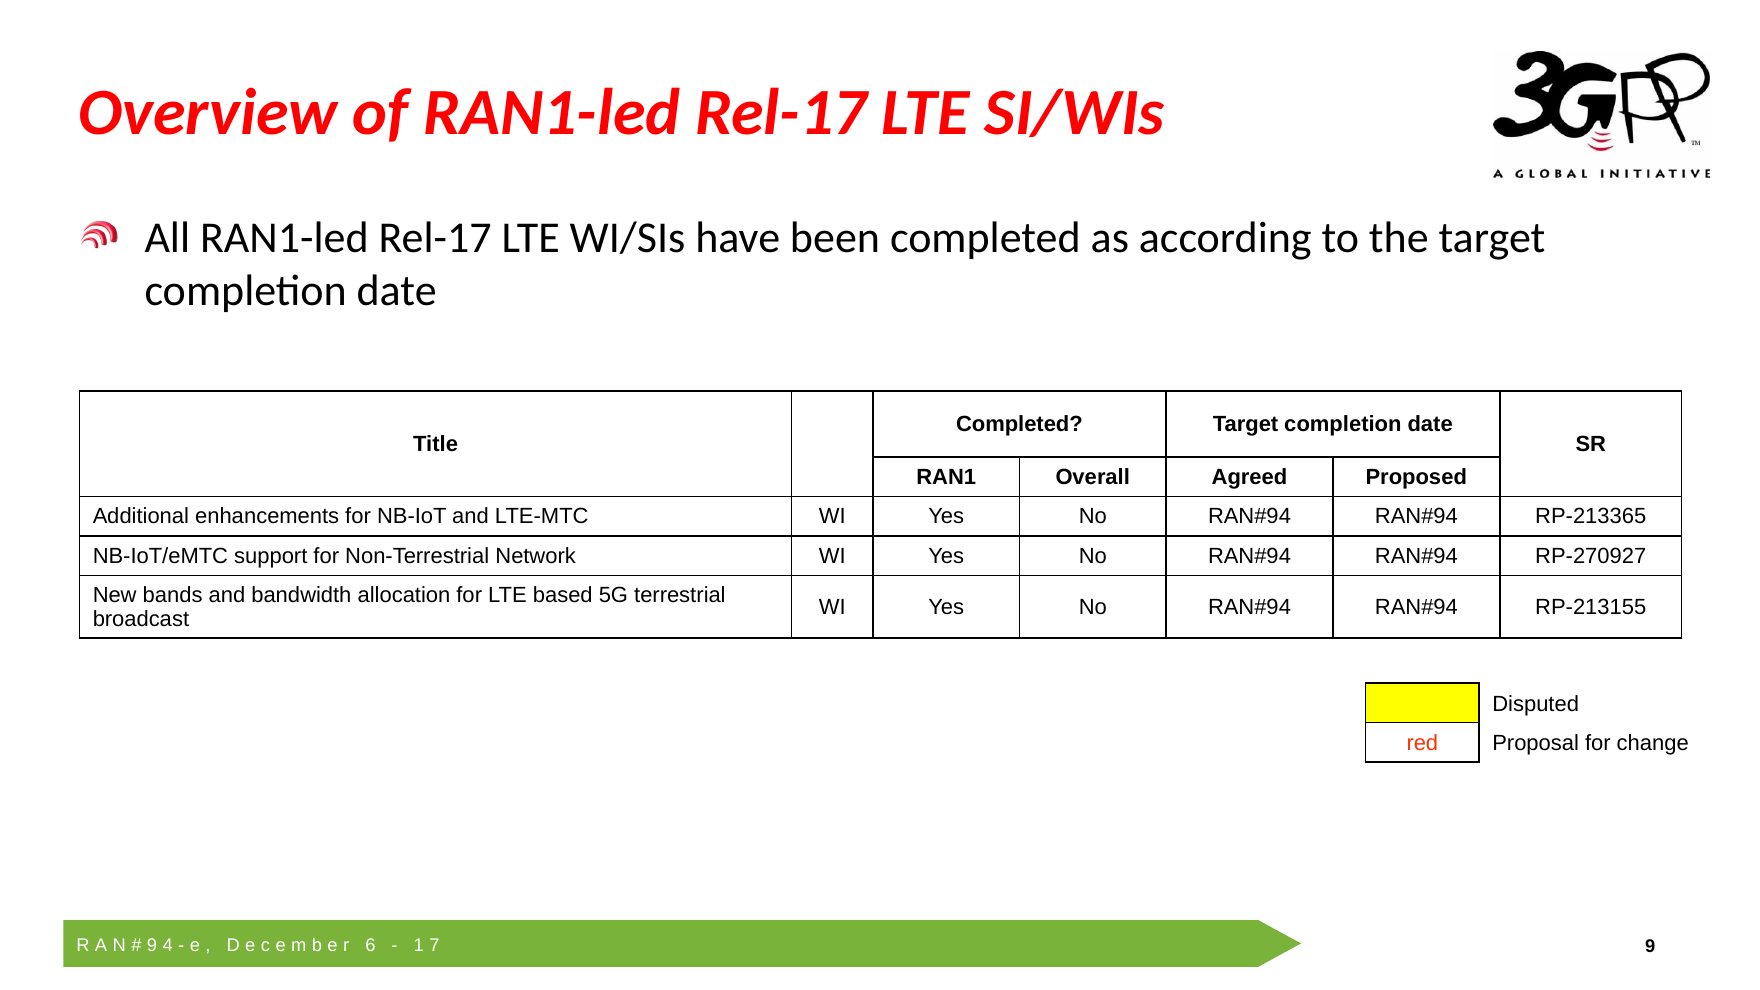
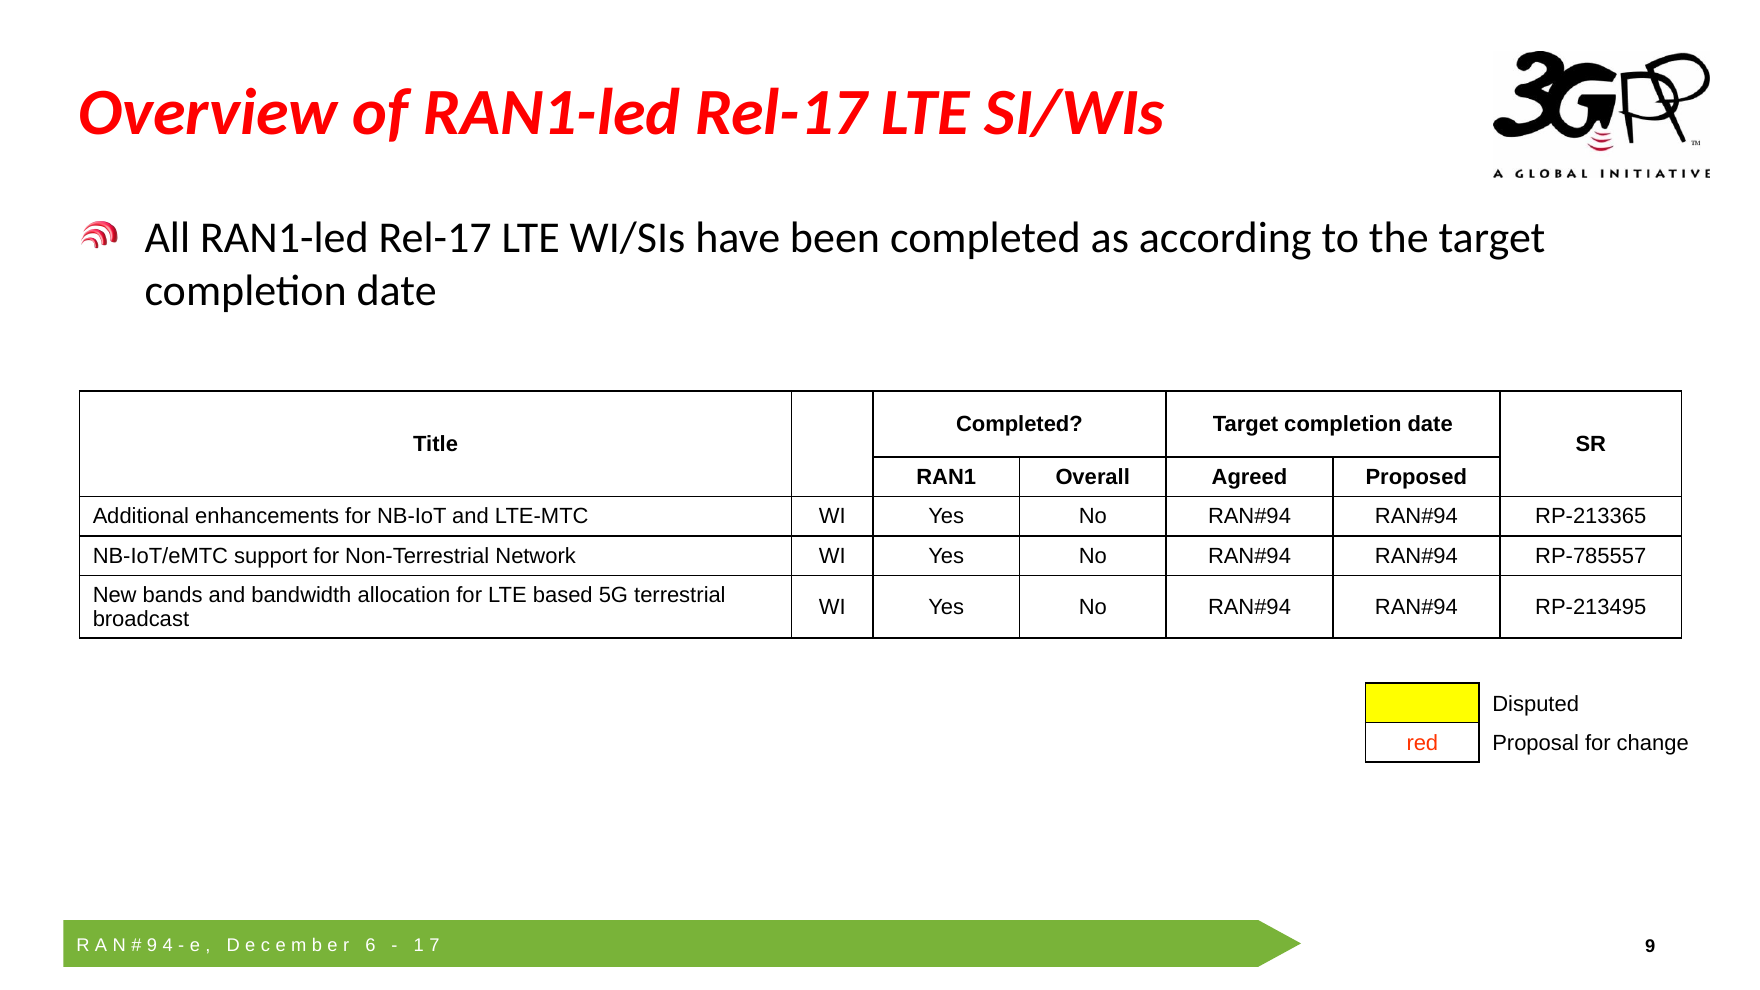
RP-270927: RP-270927 -> RP-785557 (1591, 556)
RP-213155: RP-213155 -> RP-213495 (1591, 607)
